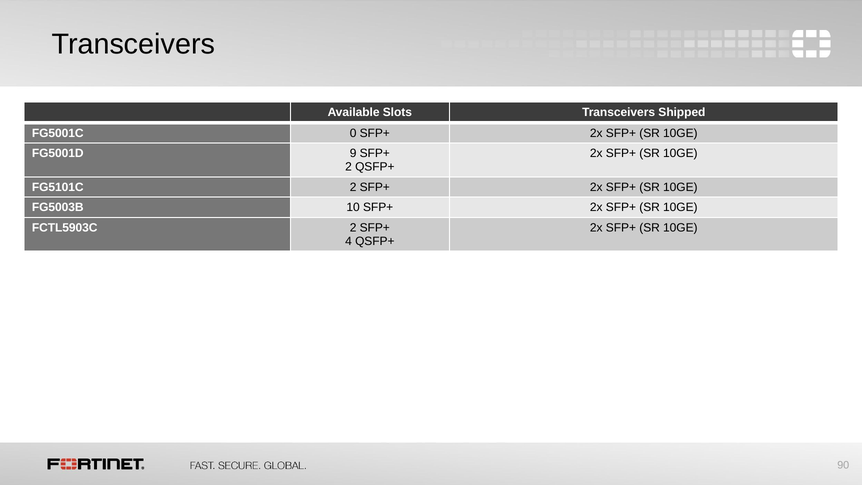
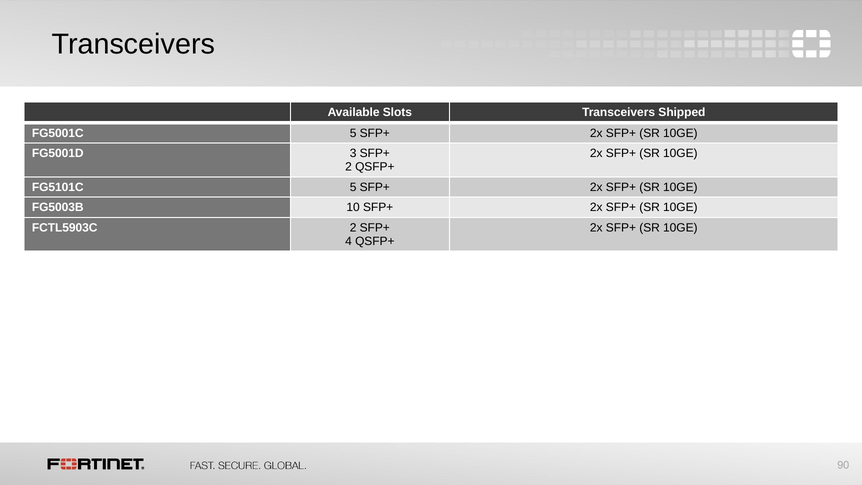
FG5001C 0: 0 -> 5 (353, 133)
9: 9 -> 3 (353, 153)
FG5101C 2: 2 -> 5 (353, 187)
